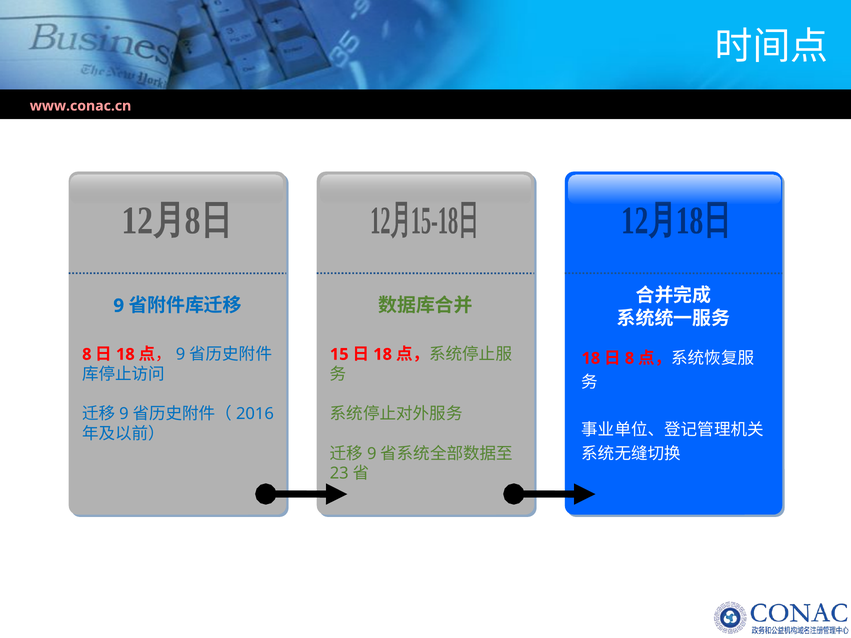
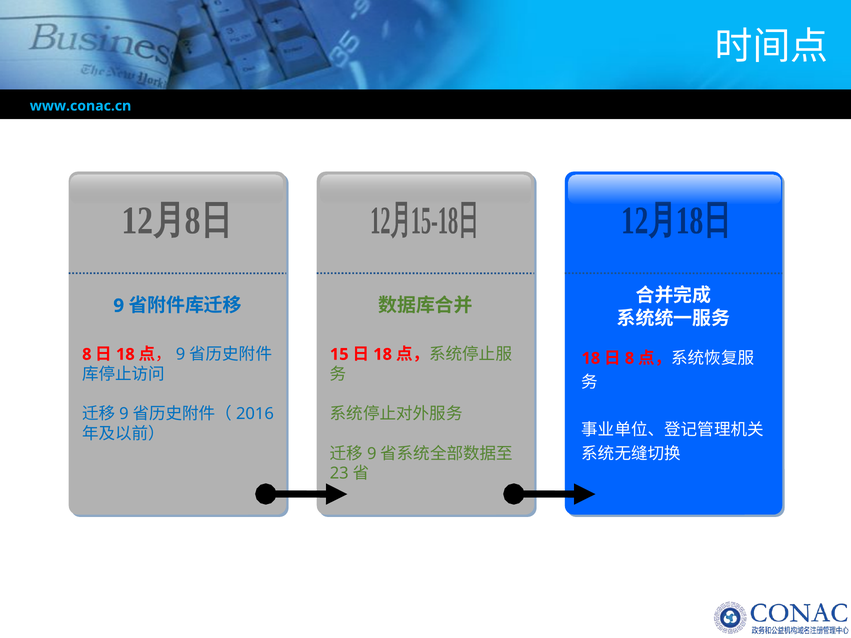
www.conac.cn colour: pink -> light blue (81, 106)
